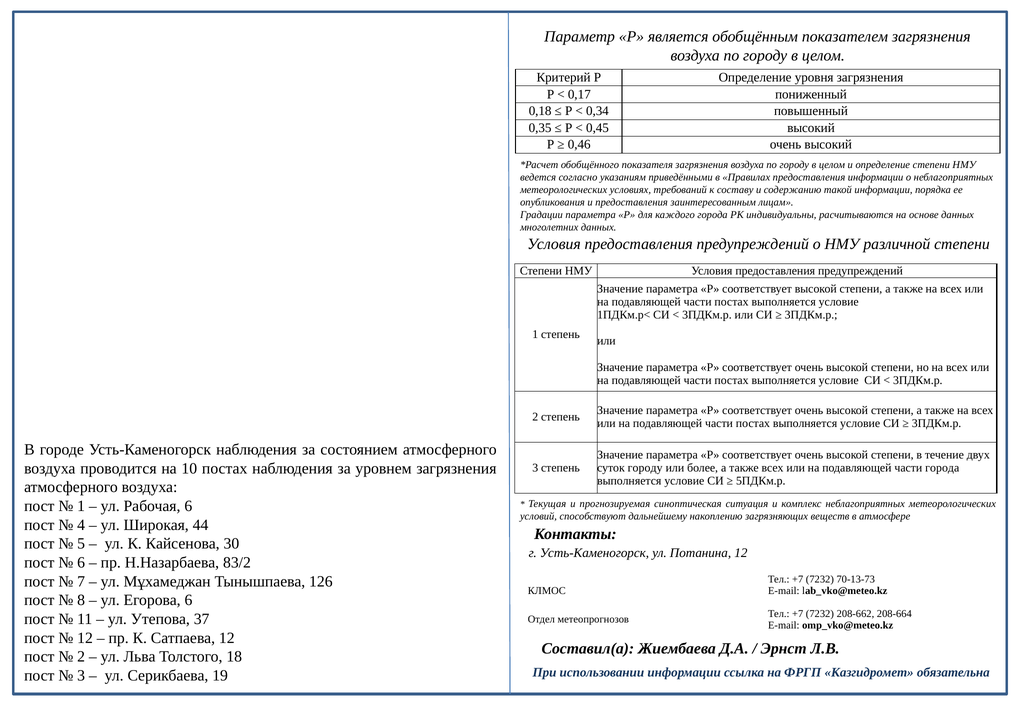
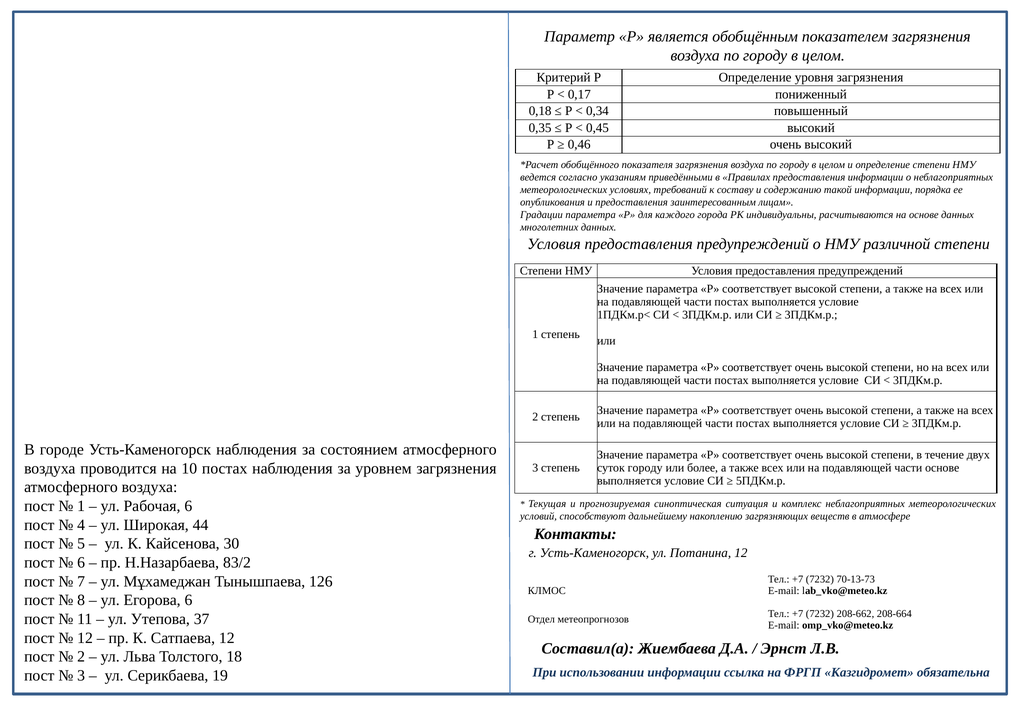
части города: города -> основе (942, 468)
